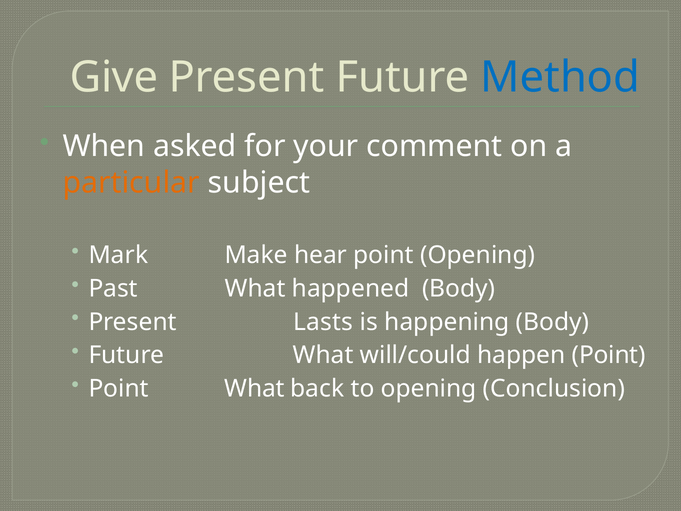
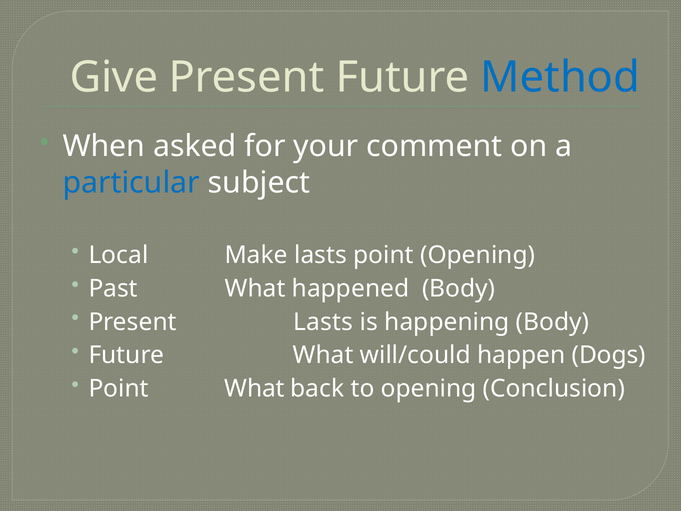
particular colour: orange -> blue (131, 183)
Mark: Mark -> Local (119, 255)
Make hear: hear -> lasts (321, 255)
happen Point: Point -> Dogs (609, 355)
